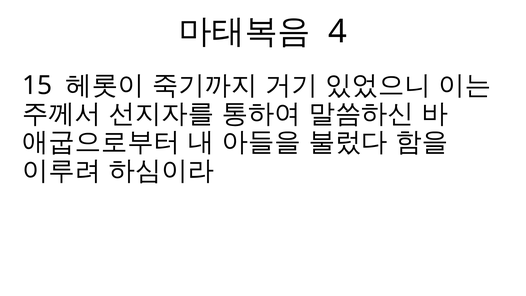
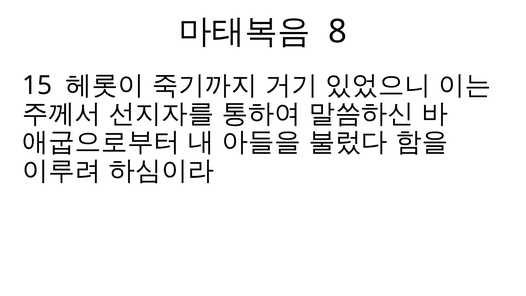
4: 4 -> 8 (338, 32)
